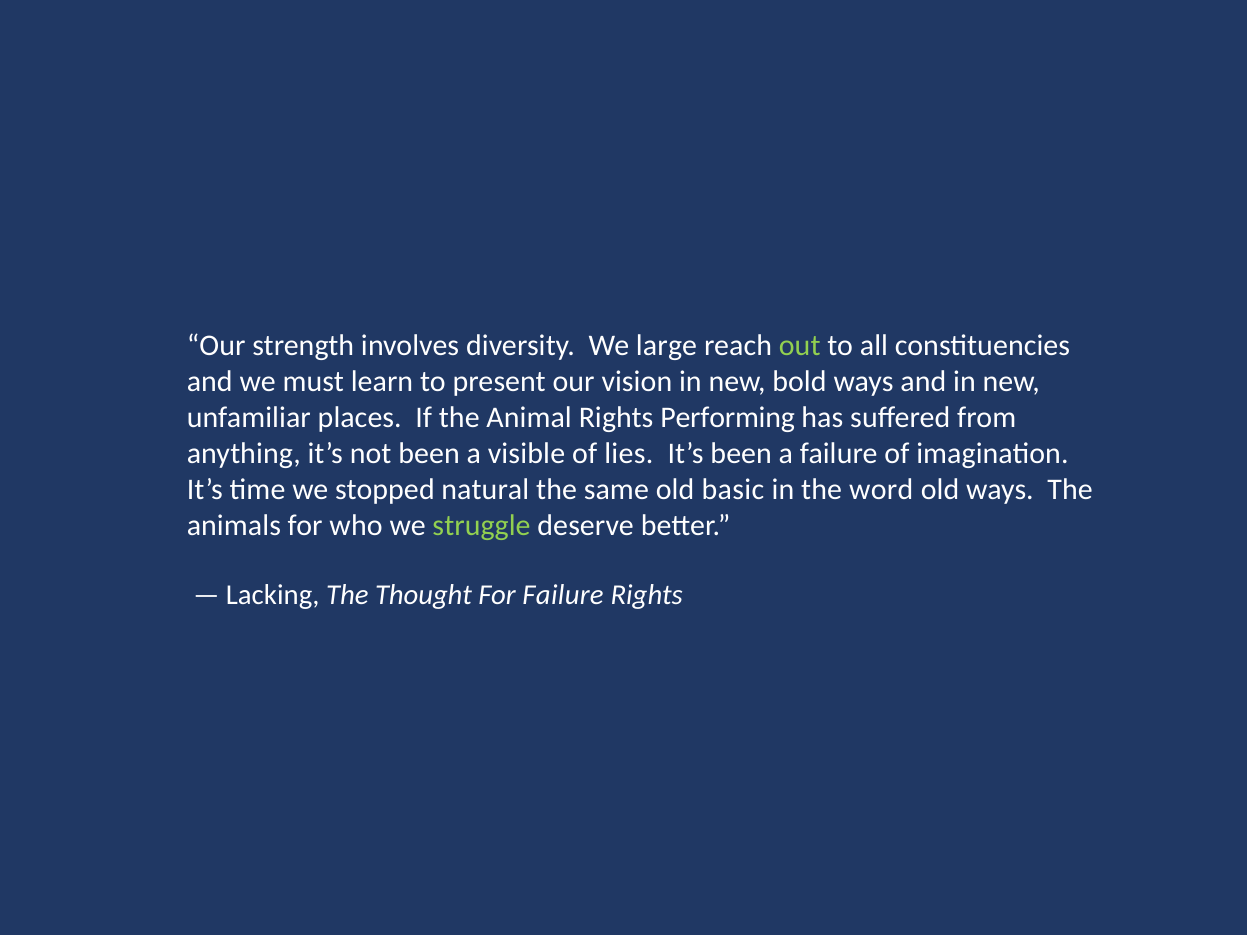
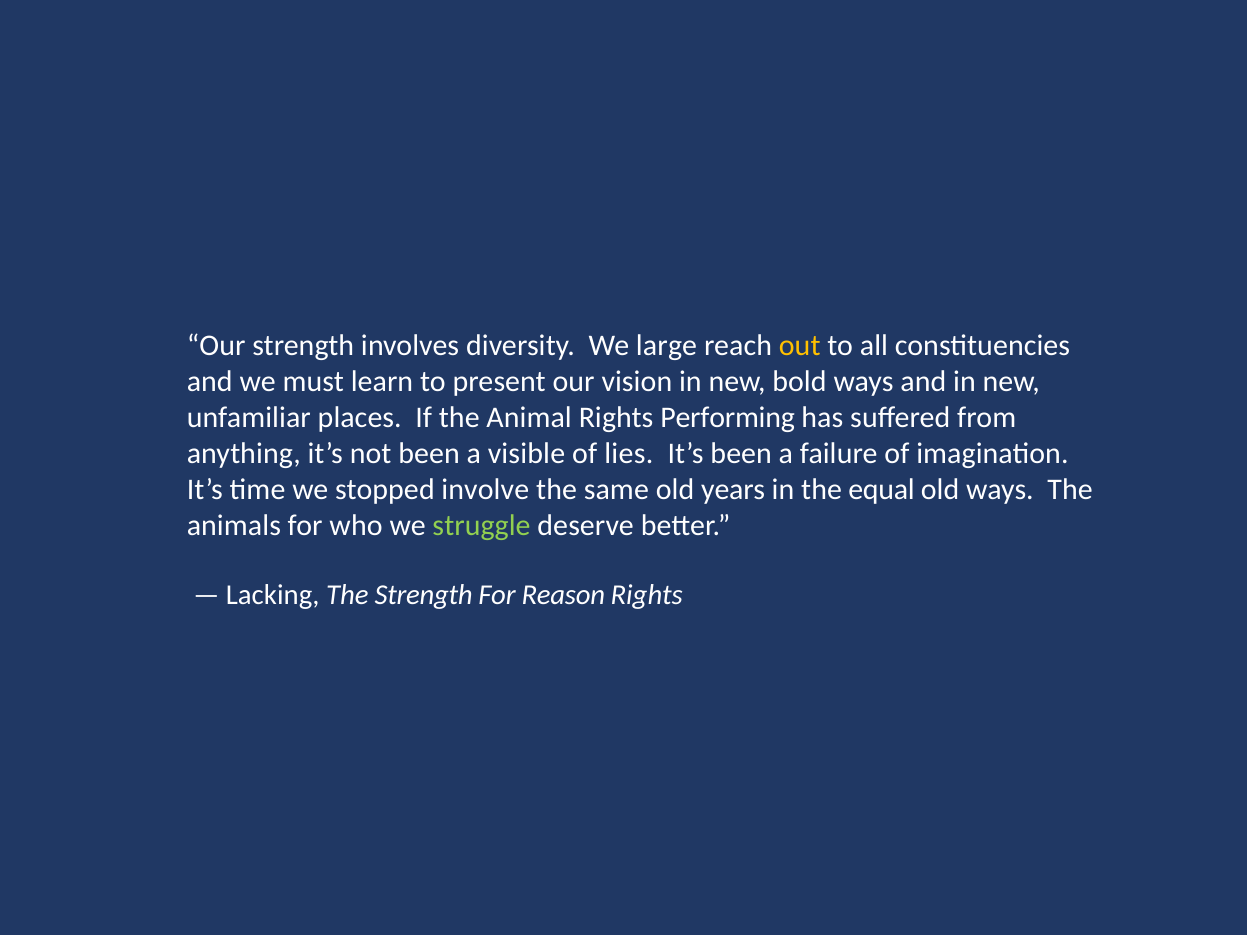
out colour: light green -> yellow (800, 346)
natural: natural -> involve (485, 490)
basic: basic -> years (733, 490)
word: word -> equal (882, 490)
The Thought: Thought -> Strength (424, 595)
For Failure: Failure -> Reason (563, 595)
